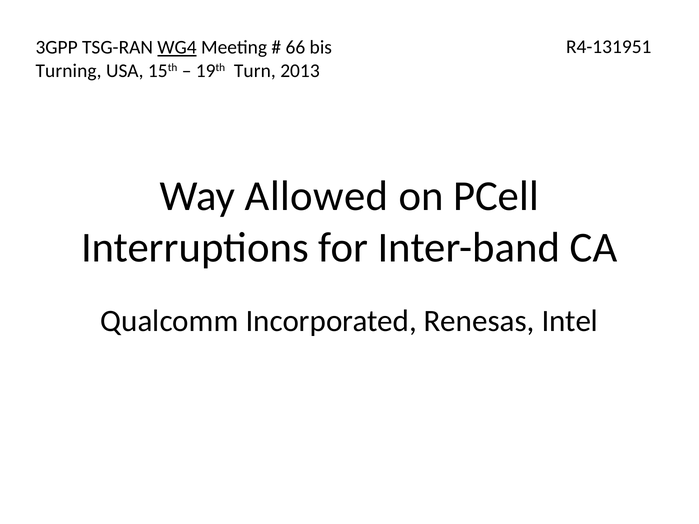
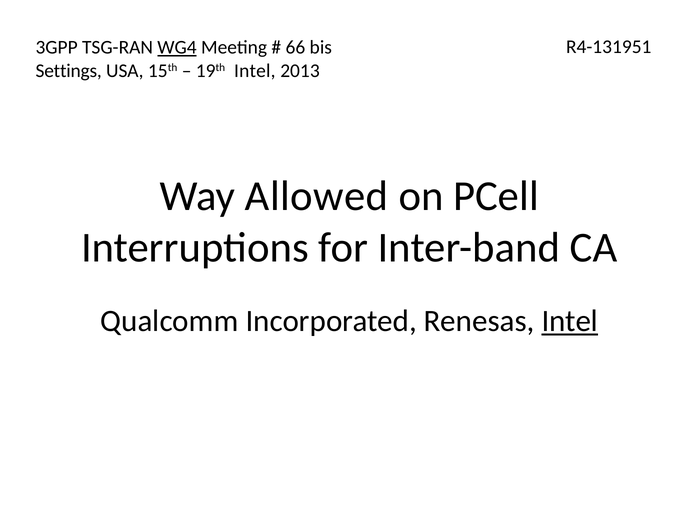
Turning: Turning -> Settings (69, 71)
19th Turn: Turn -> Intel (255, 71)
Intel underline: none -> present (570, 321)
